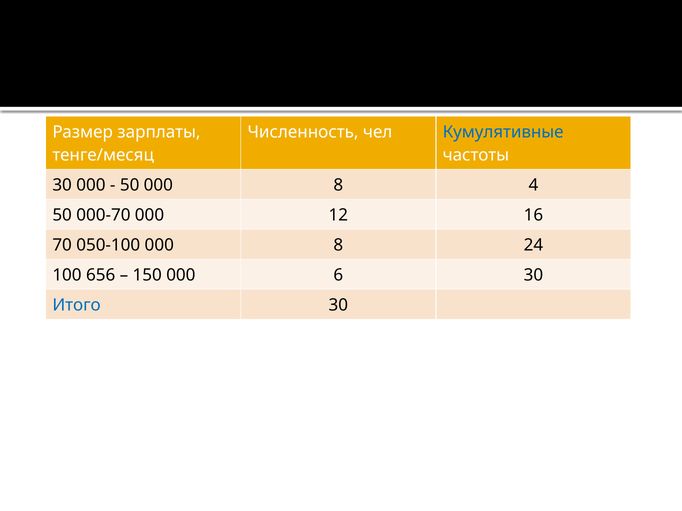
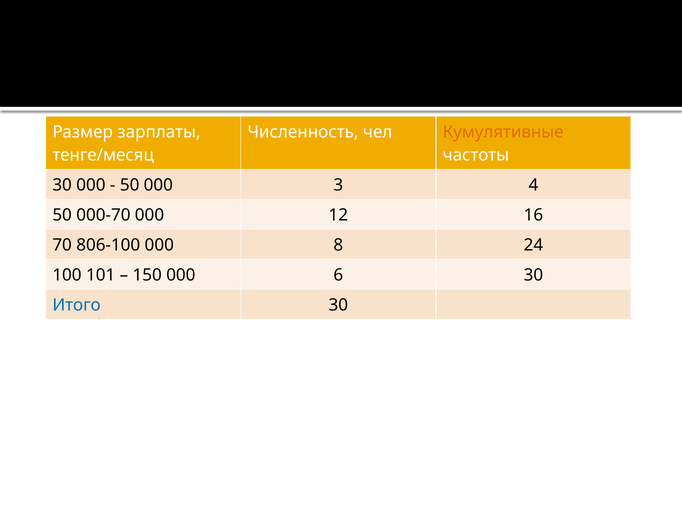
Кумулятивные colour: blue -> orange (503, 132)
50 000 8: 8 -> 3 (338, 185)
050-100: 050-100 -> 806-100 (108, 245)
656: 656 -> 101 (101, 275)
